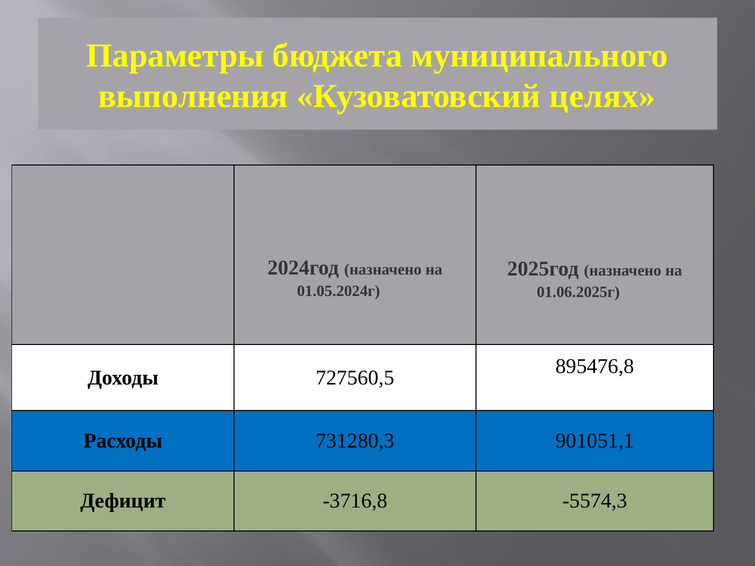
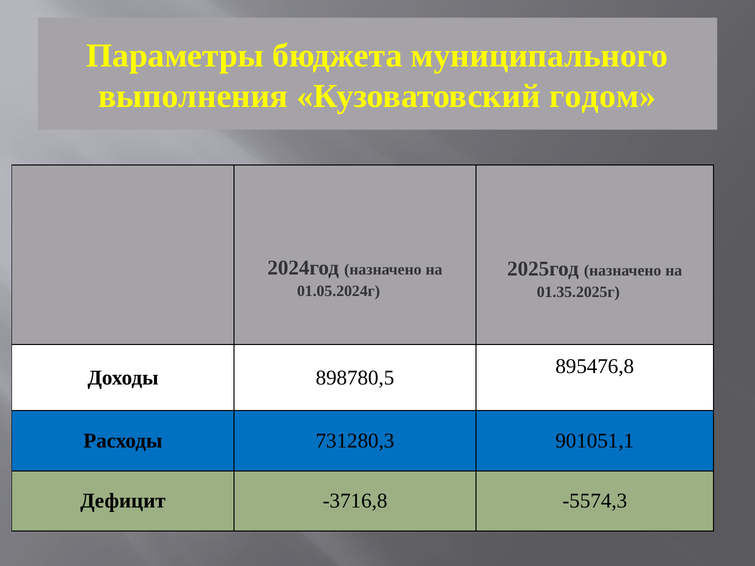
целях: целях -> годом (603, 96)
01.06.2025г: 01.06.2025г -> 01.35.2025г (578, 292)
727560,5: 727560,5 -> 898780,5 (355, 378)
